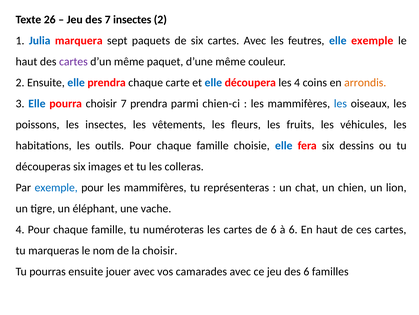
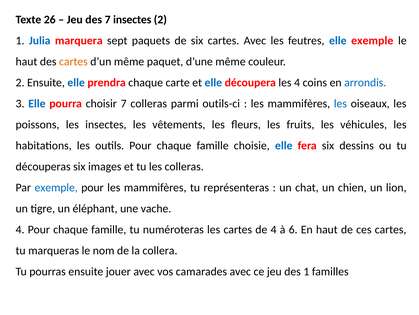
cartes colour: purple -> orange (73, 61)
arrondis colour: orange -> blue (365, 82)
7 prendra: prendra -> colleras (149, 103)
chien-ci: chien-ci -> outils-ci (221, 103)
de 6: 6 -> 4 (274, 229)
la choisir: choisir -> collera (160, 250)
des 6: 6 -> 1 (306, 271)
